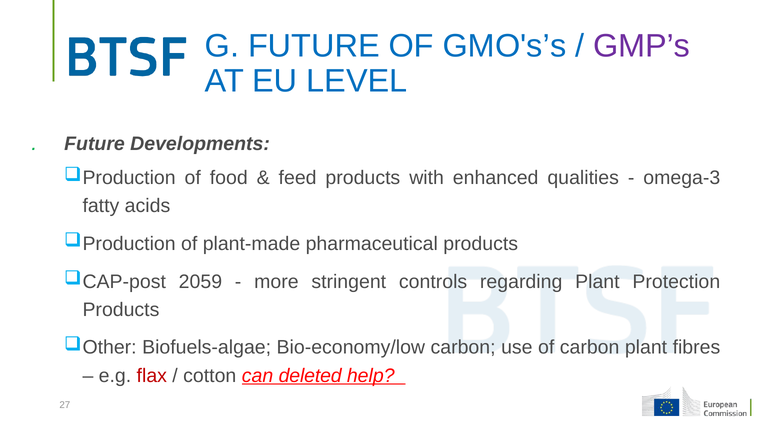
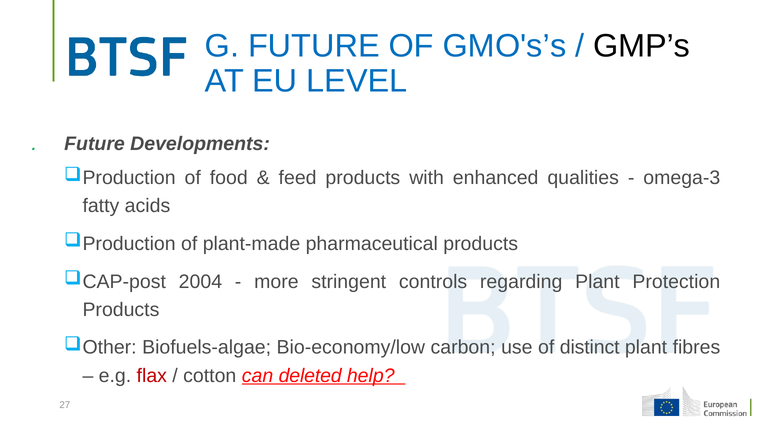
GMP’s colour: purple -> black (642, 46)
2059: 2059 -> 2004 (200, 281)
of carbon: carbon -> distinct (590, 347)
